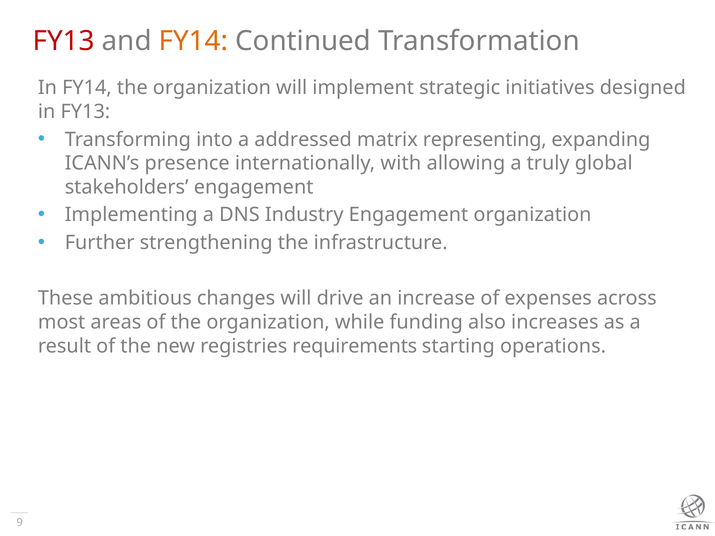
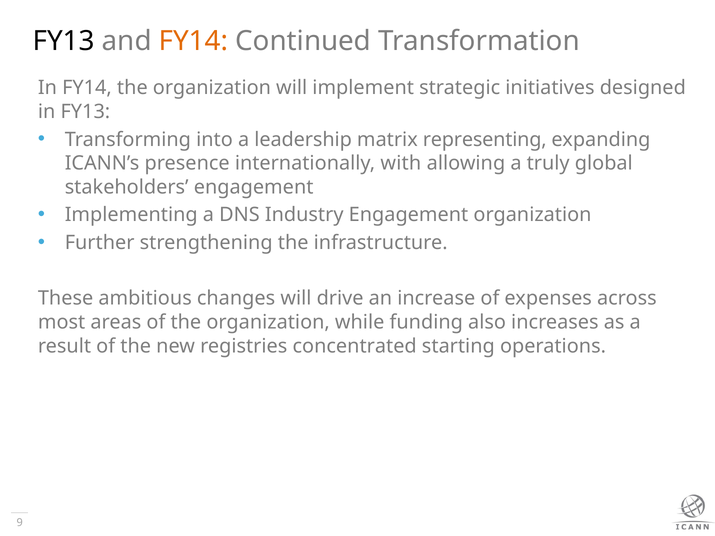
FY13 colour: red -> black (64, 41)
addressed: addressed -> leadership (303, 140)
requirements: requirements -> concentrated (355, 346)
